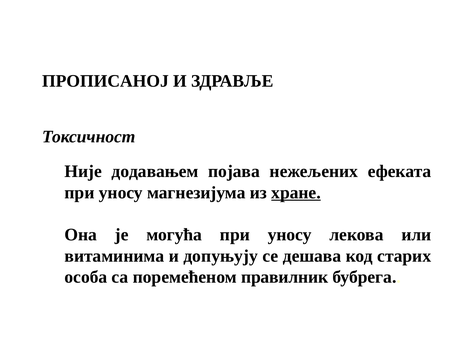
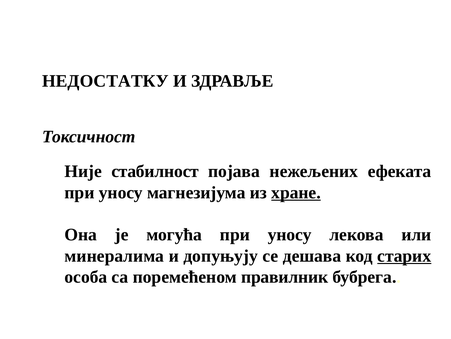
ПРОПИСАНОЈ: ПРОПИСАНОЈ -> НЕДОСТАТКУ (105, 81)
додавањем: додавањем -> стабилност (155, 171)
витаминима: витаминима -> минералима (114, 255)
старих underline: none -> present (404, 255)
